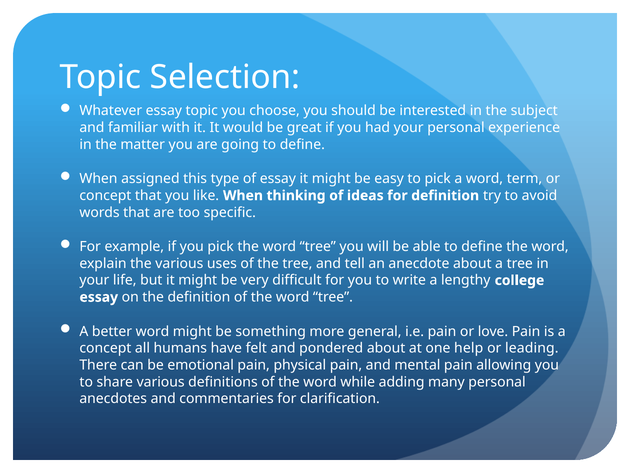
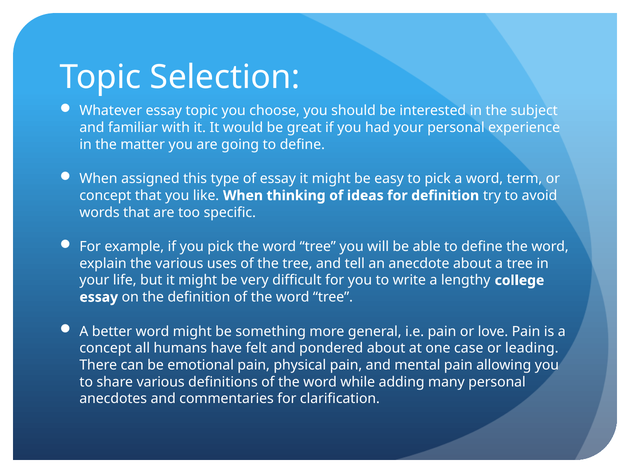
help: help -> case (469, 348)
